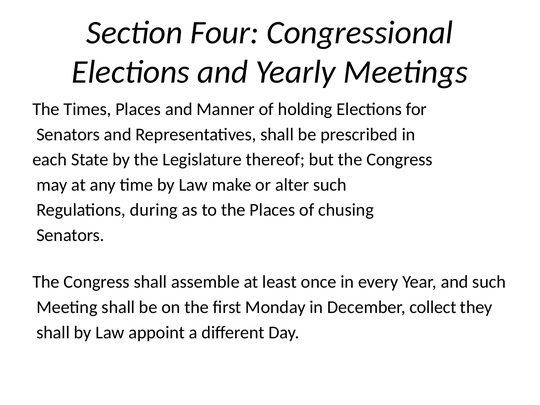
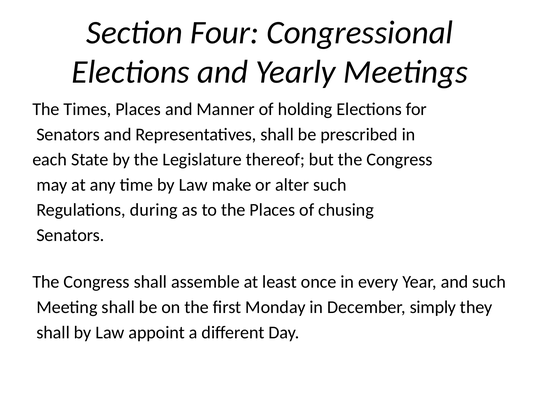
collect: collect -> simply (433, 307)
